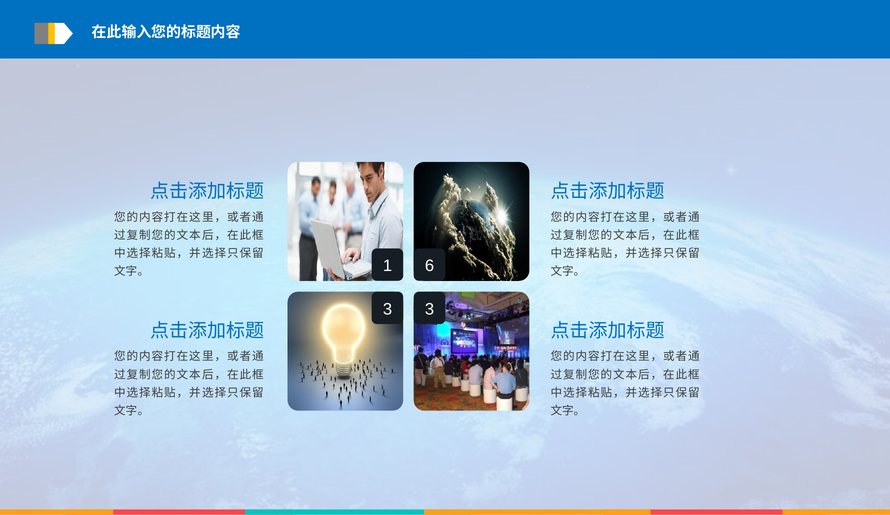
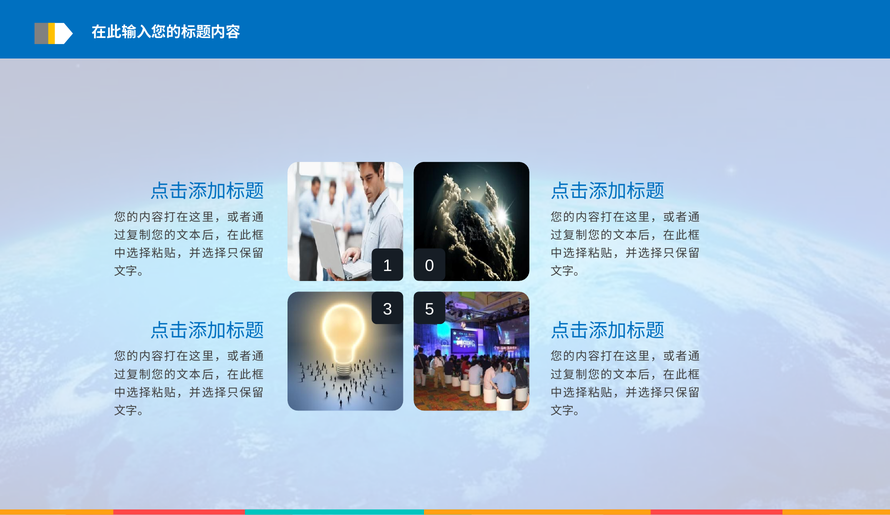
6: 6 -> 0 (430, 266)
3 3: 3 -> 5 (430, 309)
